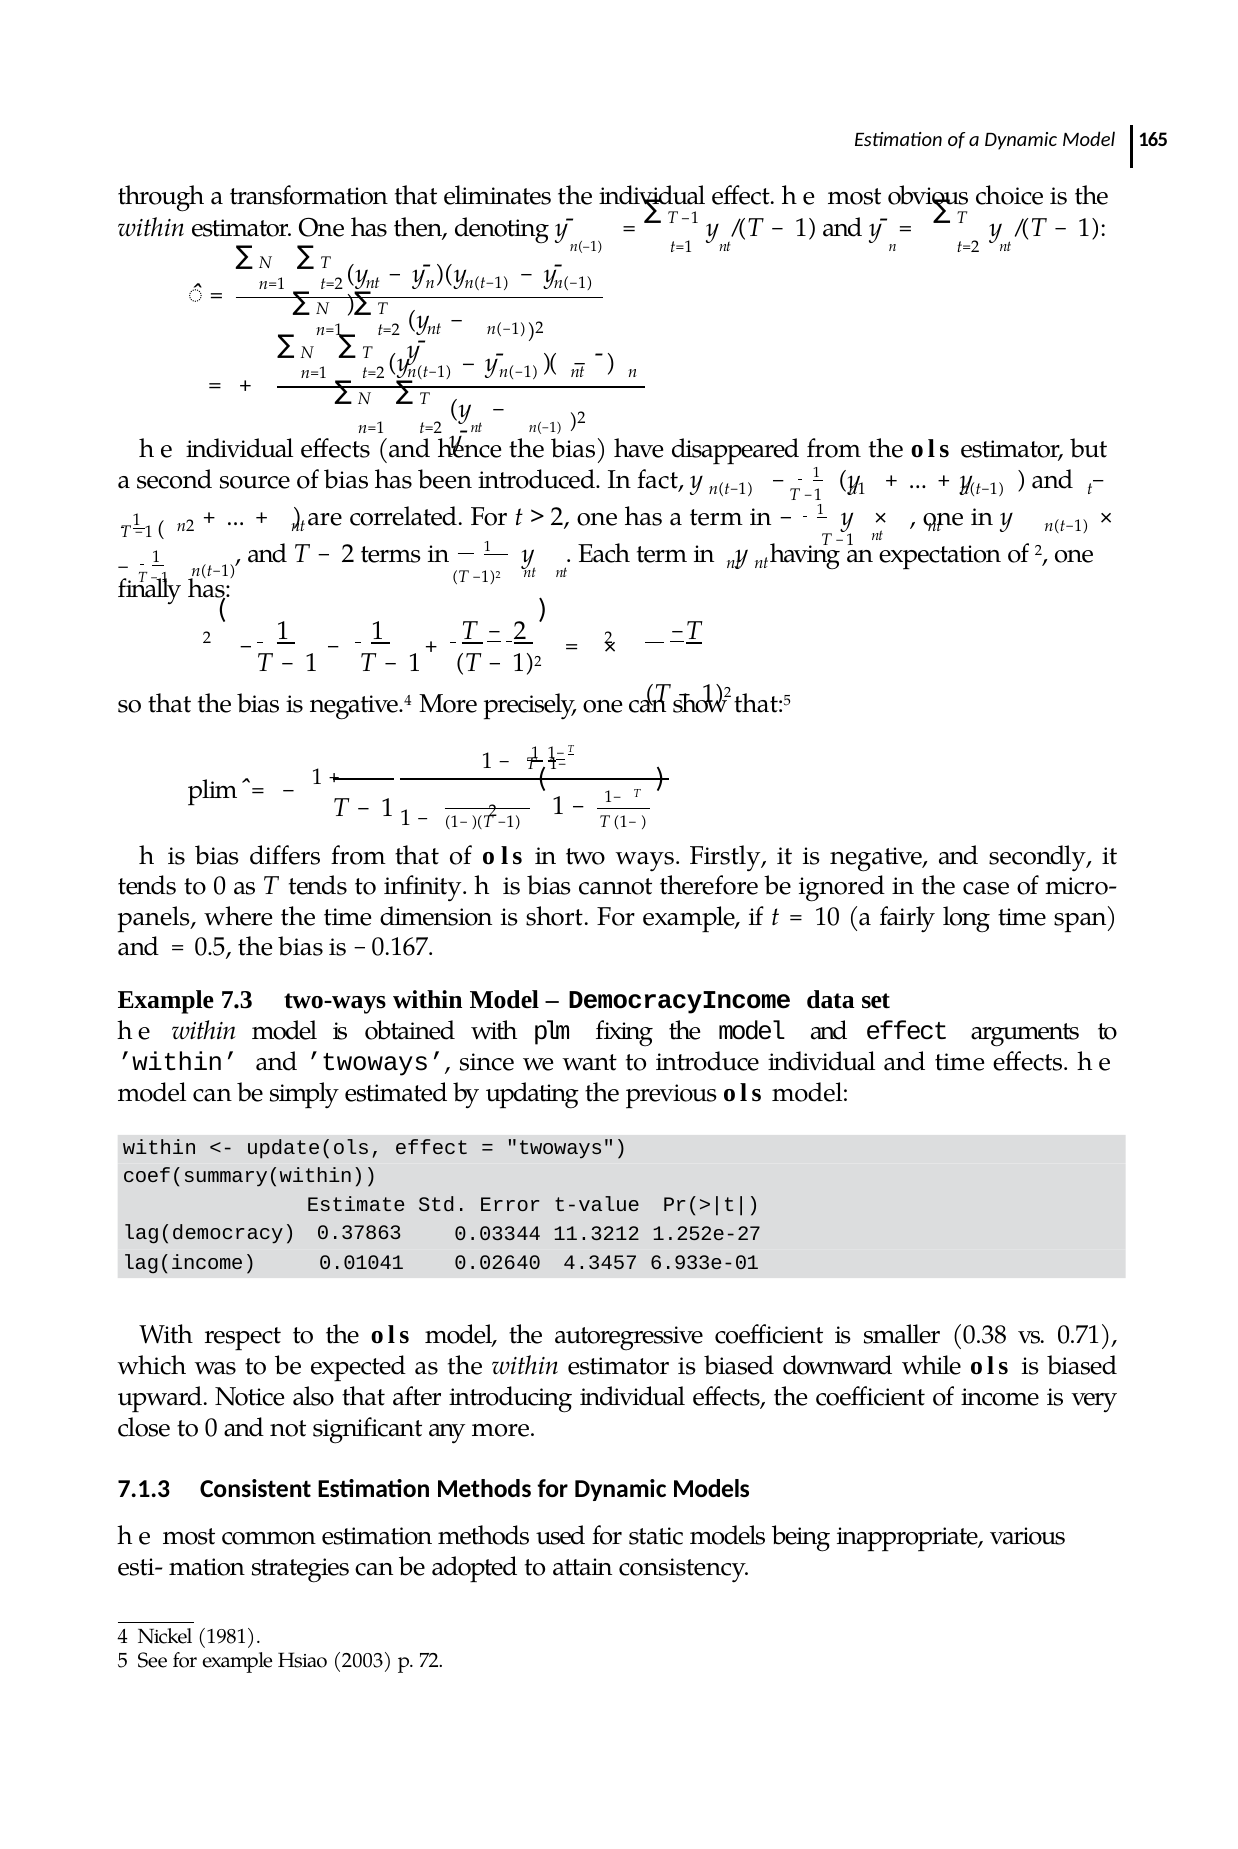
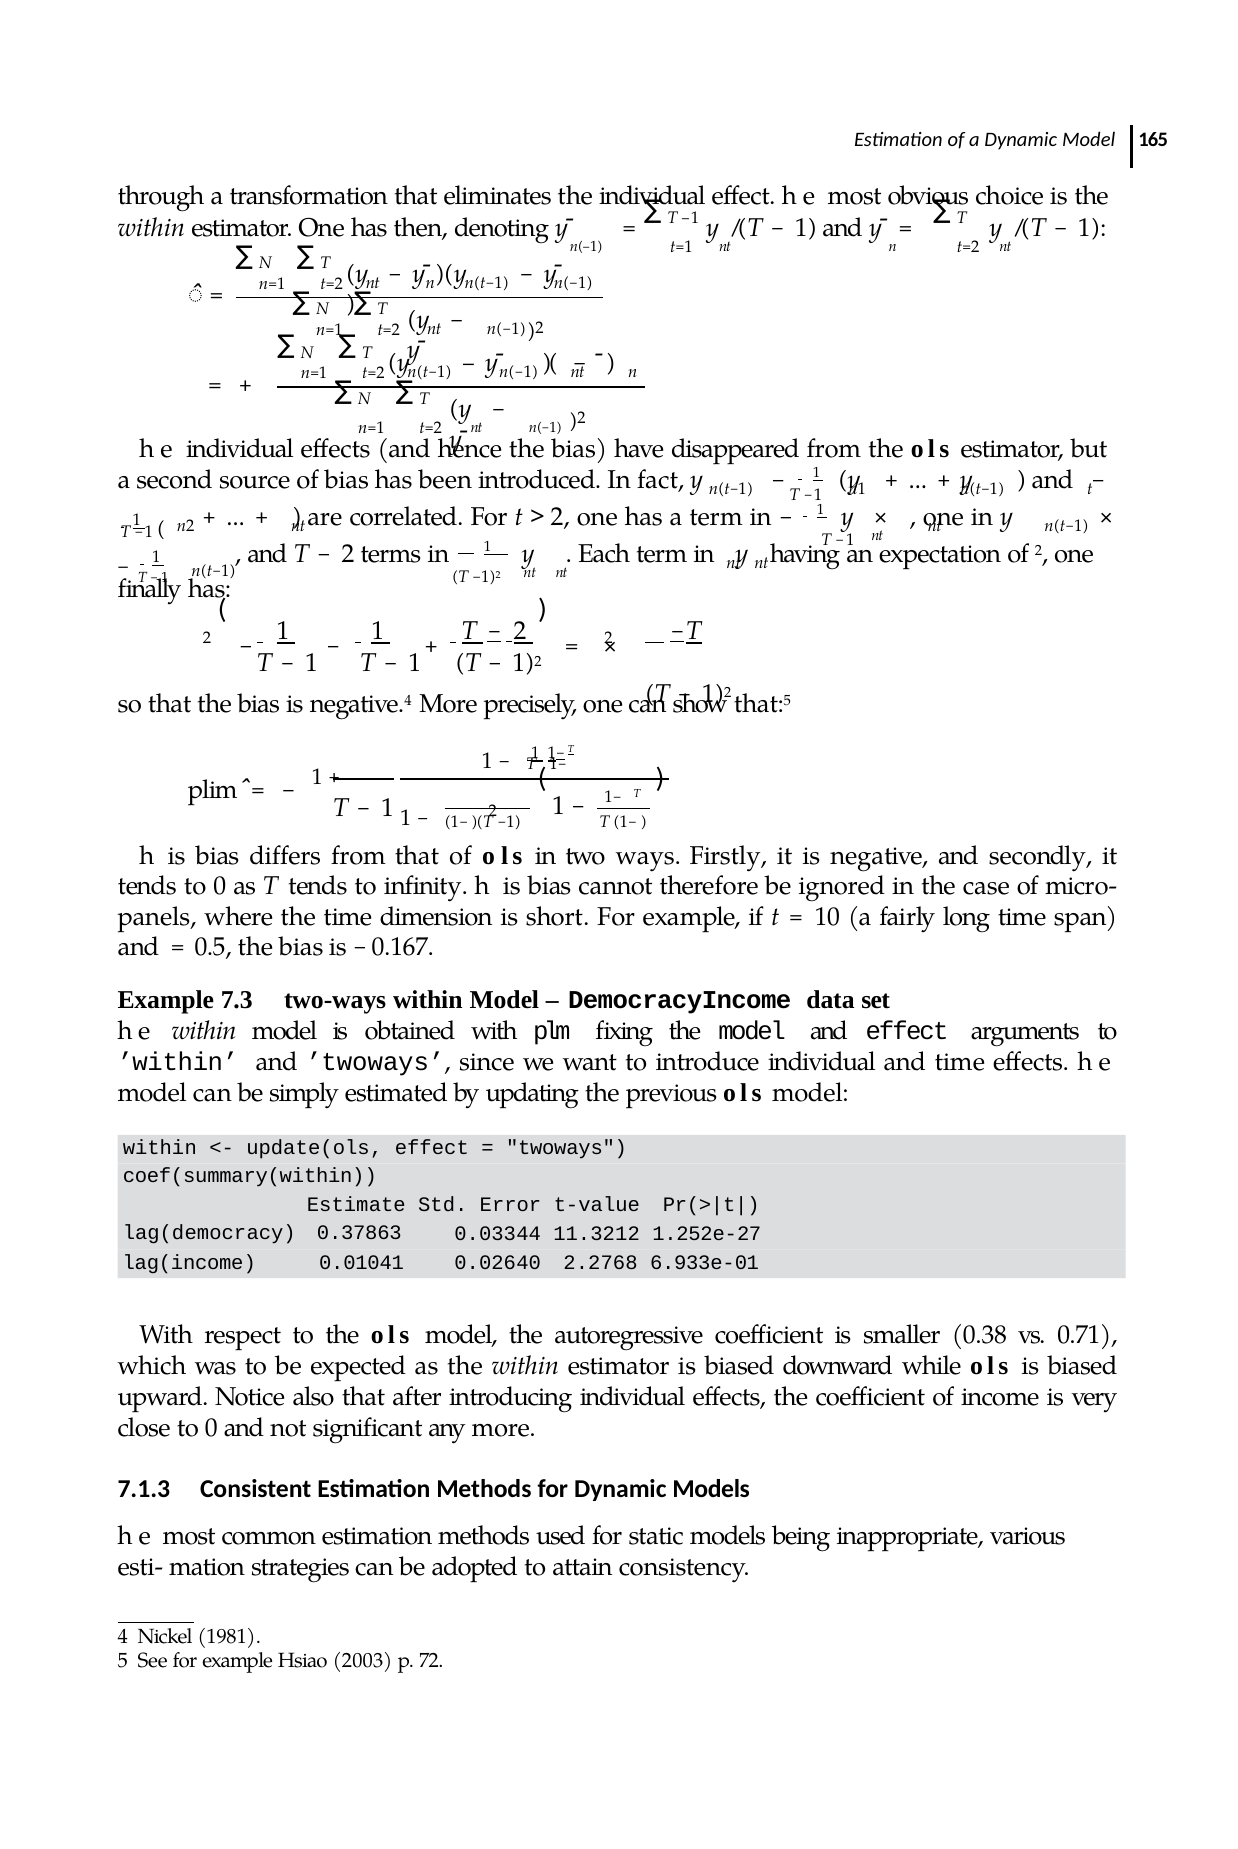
4.3457: 4.3457 -> 2.2768 (601, 1262)
